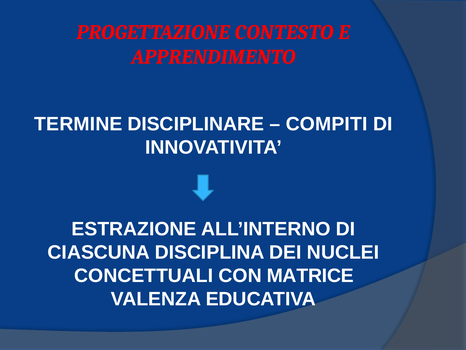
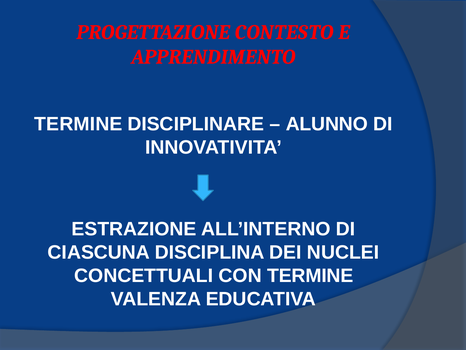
COMPITI: COMPITI -> ALUNNO (327, 124)
CON MATRICE: MATRICE -> TERMINE (310, 276)
